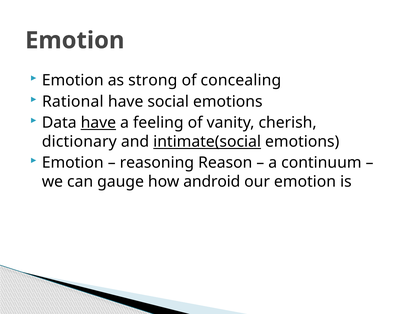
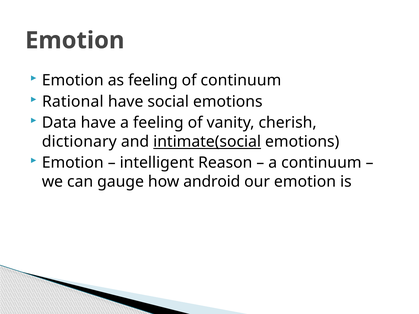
as strong: strong -> feeling (153, 80)
of concealing: concealing -> continuum (241, 80)
have underline: present -> none (98, 123)
reasoning: reasoning -> intelligent (157, 163)
